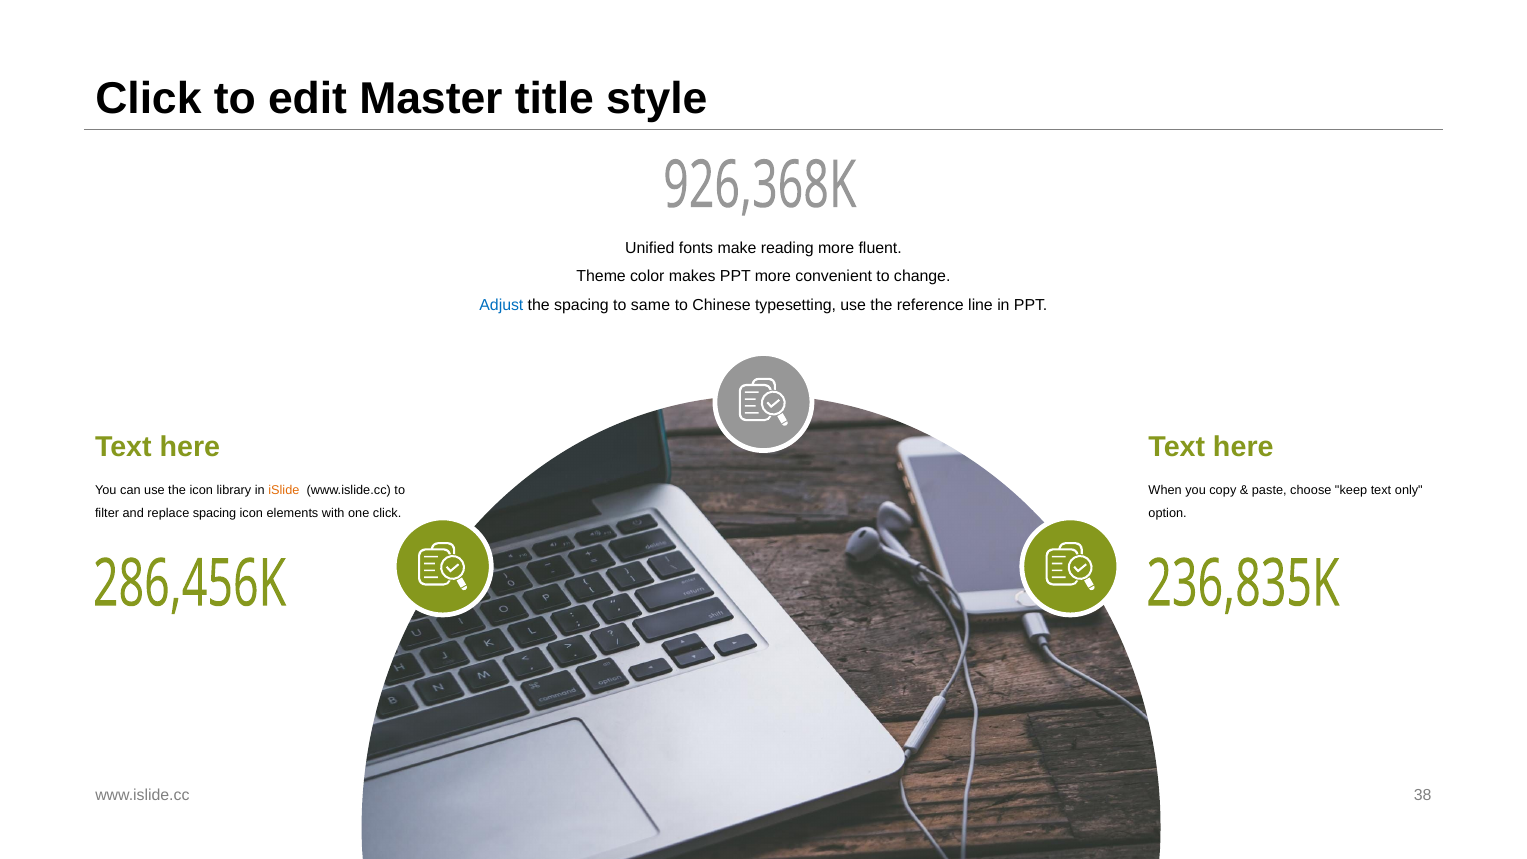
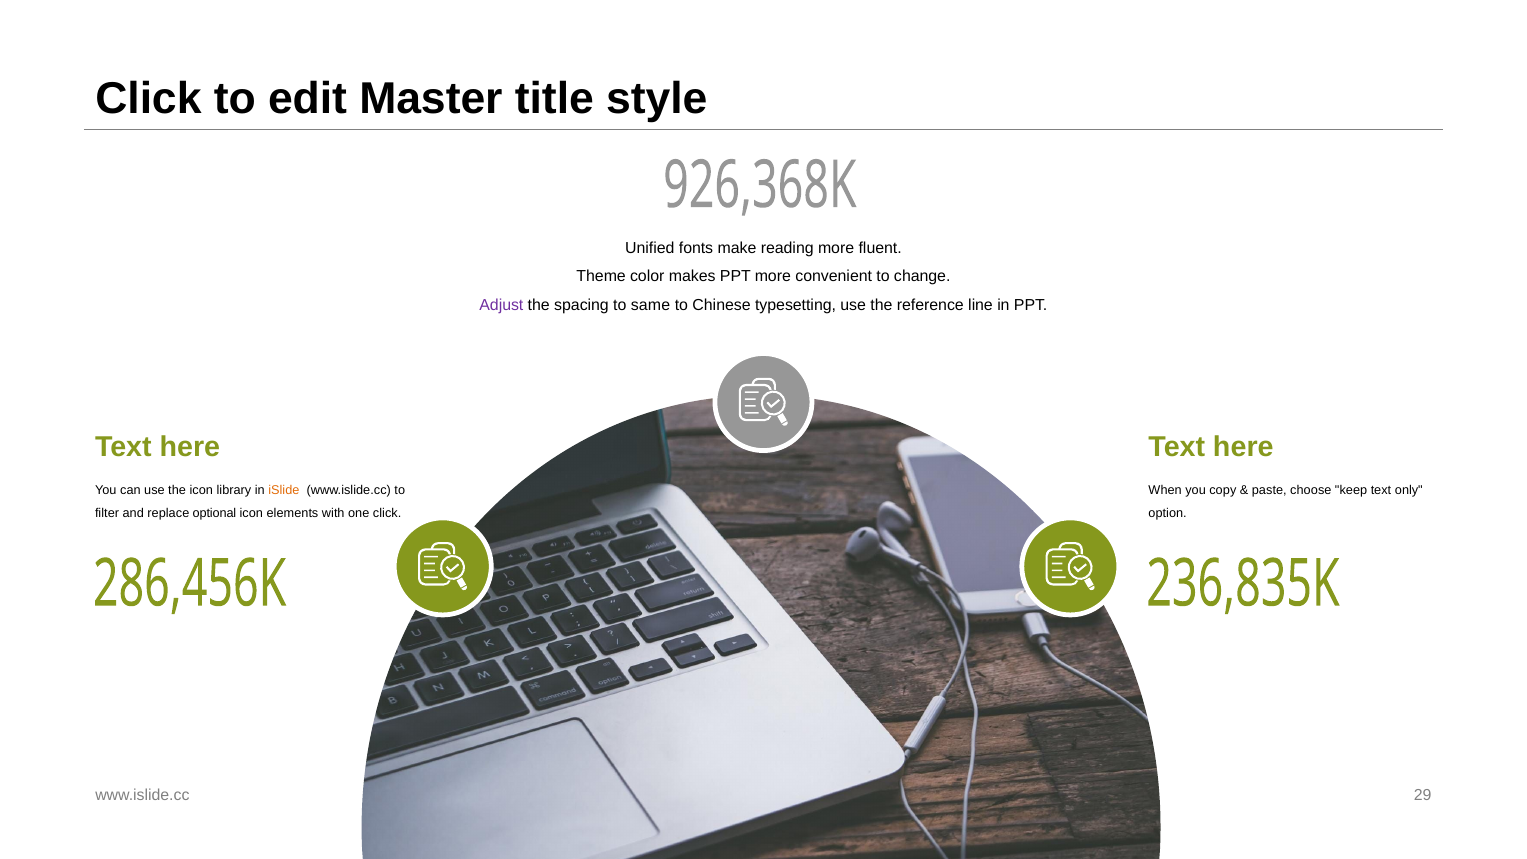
Adjust colour: blue -> purple (501, 305)
replace spacing: spacing -> optional (214, 514)
38: 38 -> 29 (1423, 796)
